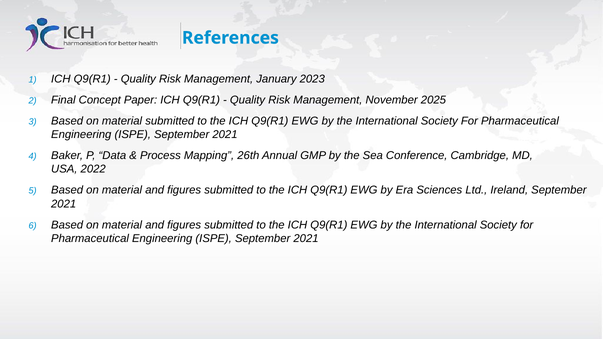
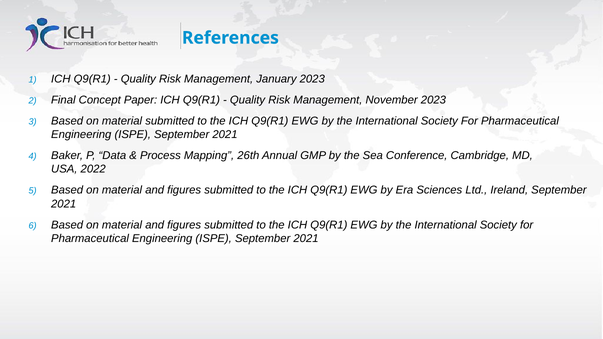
November 2025: 2025 -> 2023 (433, 100)
